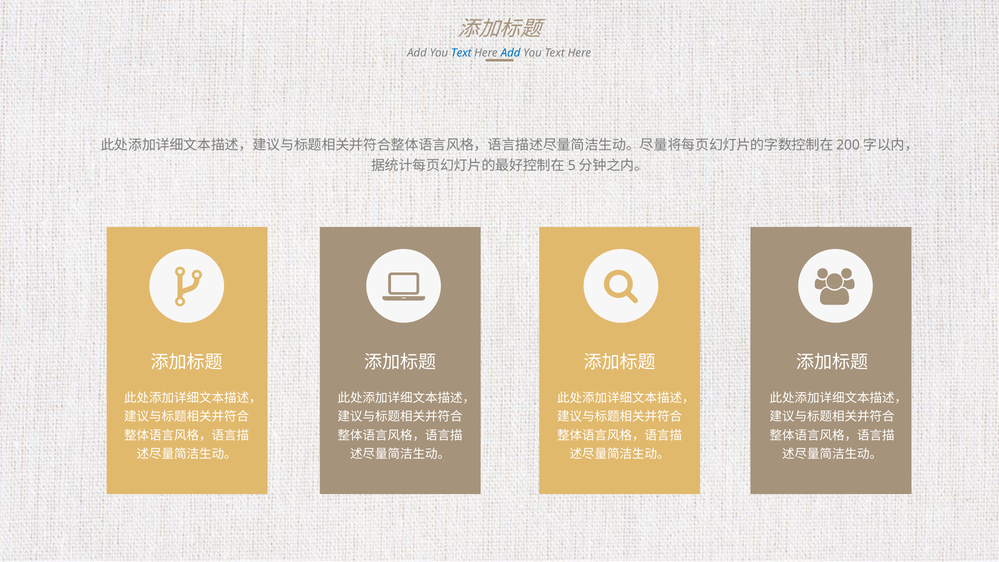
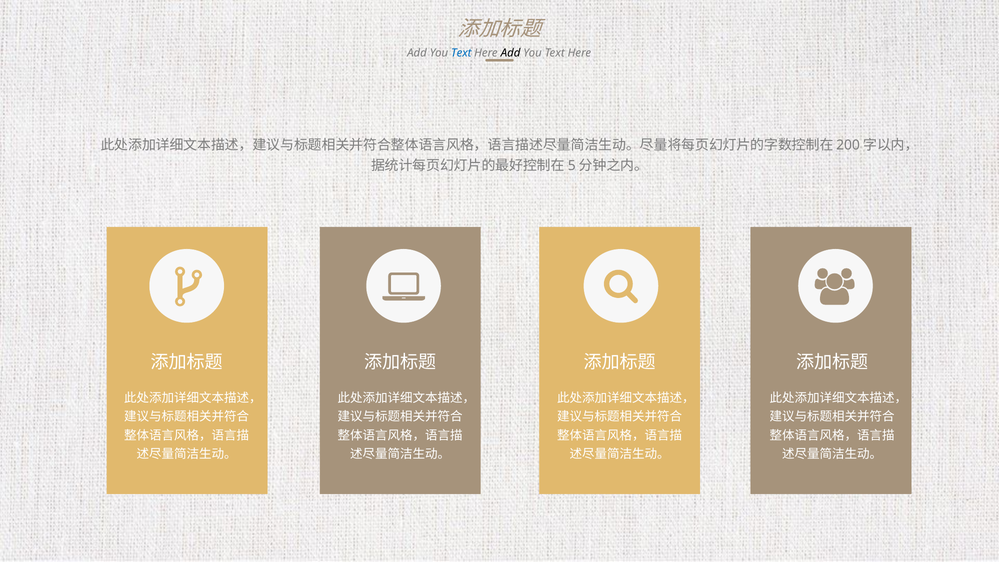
Add colour: blue -> black (511, 53)
